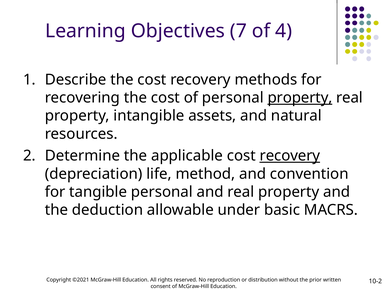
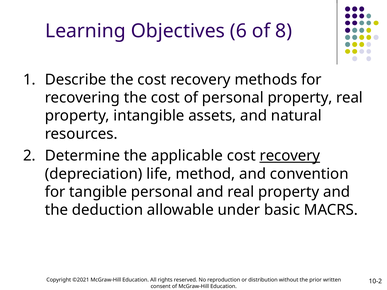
7: 7 -> 6 (238, 31)
4: 4 -> 8 (284, 31)
property underline: present -> none (300, 98)
